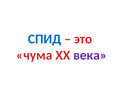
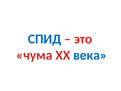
века colour: purple -> blue (90, 55)
